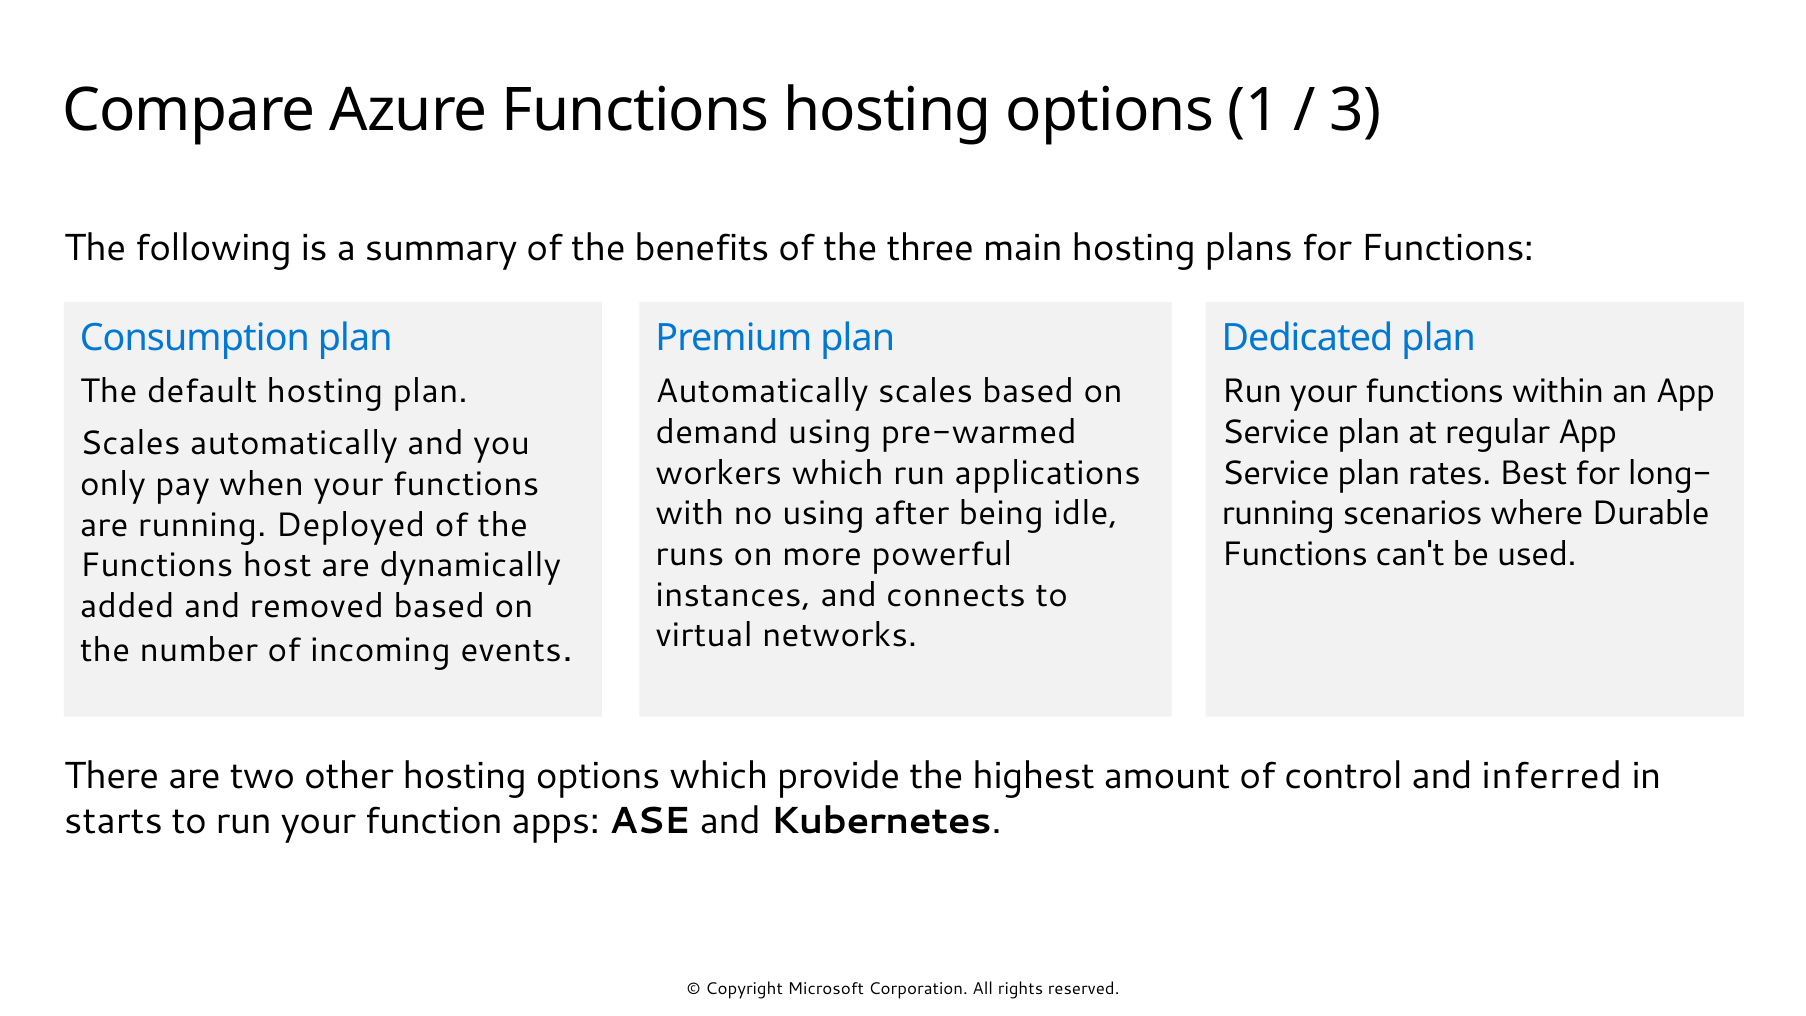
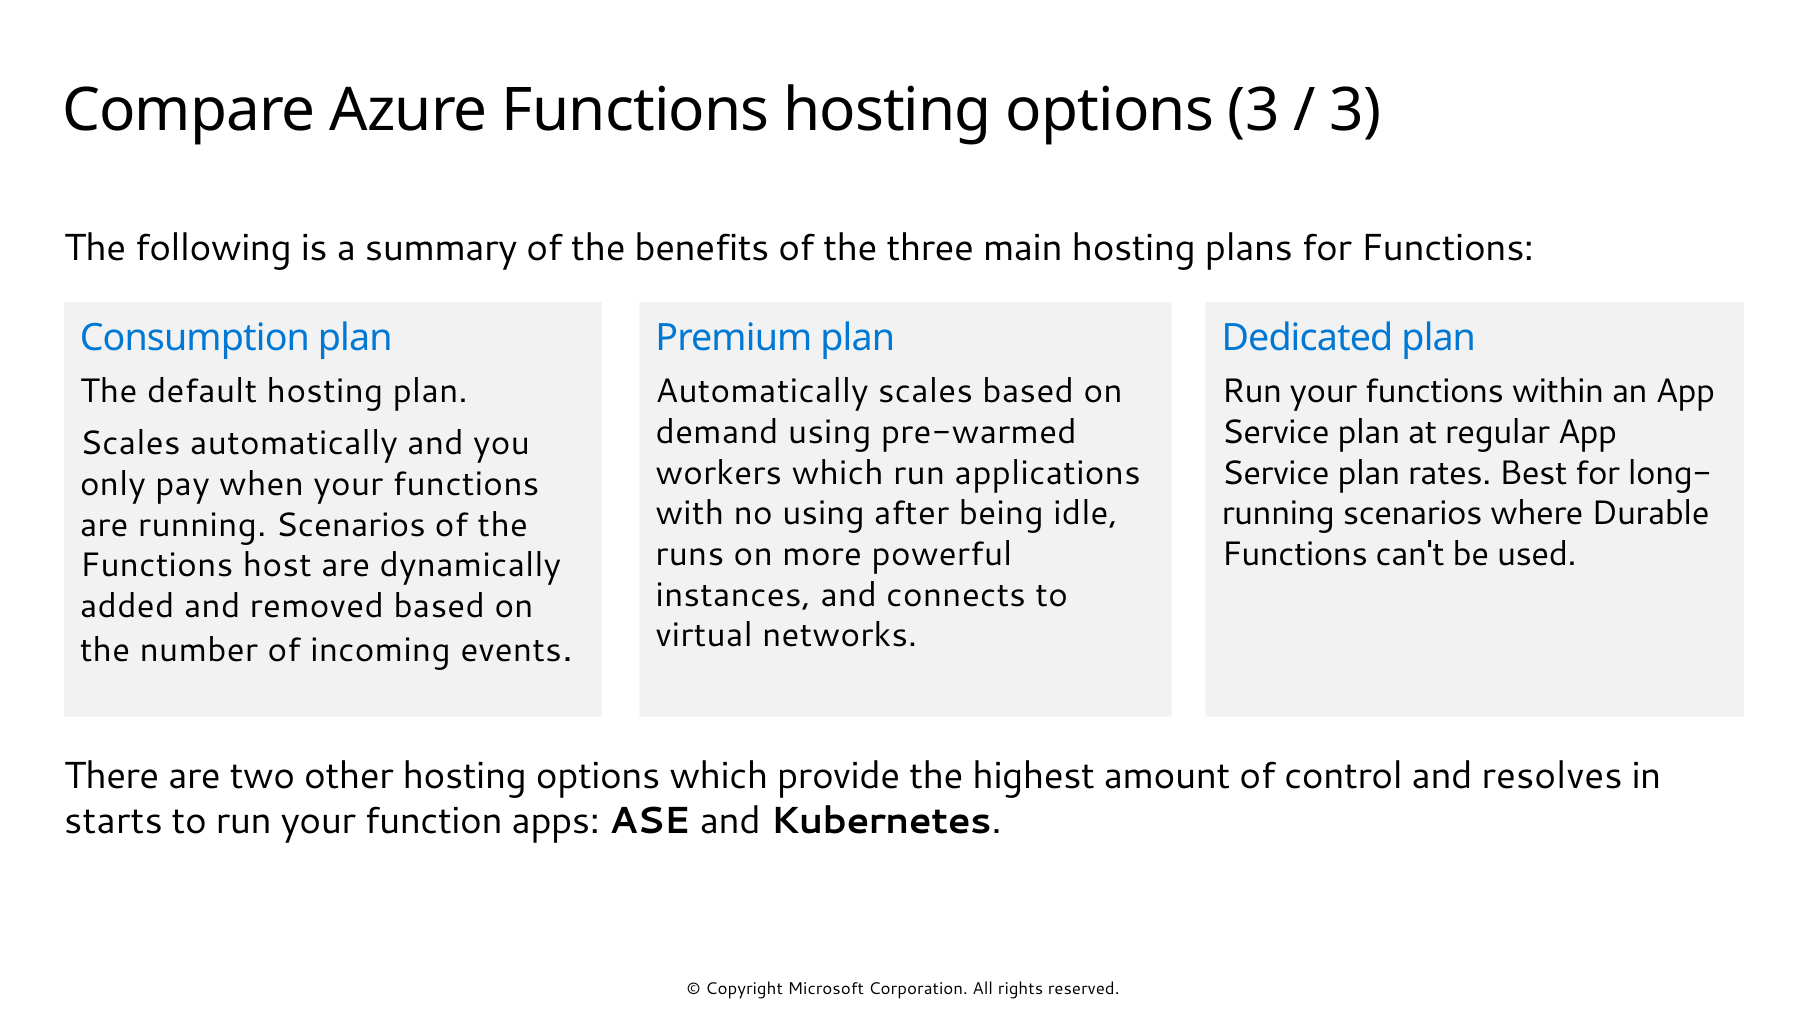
options 1: 1 -> 3 (1254, 111)
are running Deployed: Deployed -> Scenarios (351, 525)
inferred: inferred -> resolves (1552, 776)
